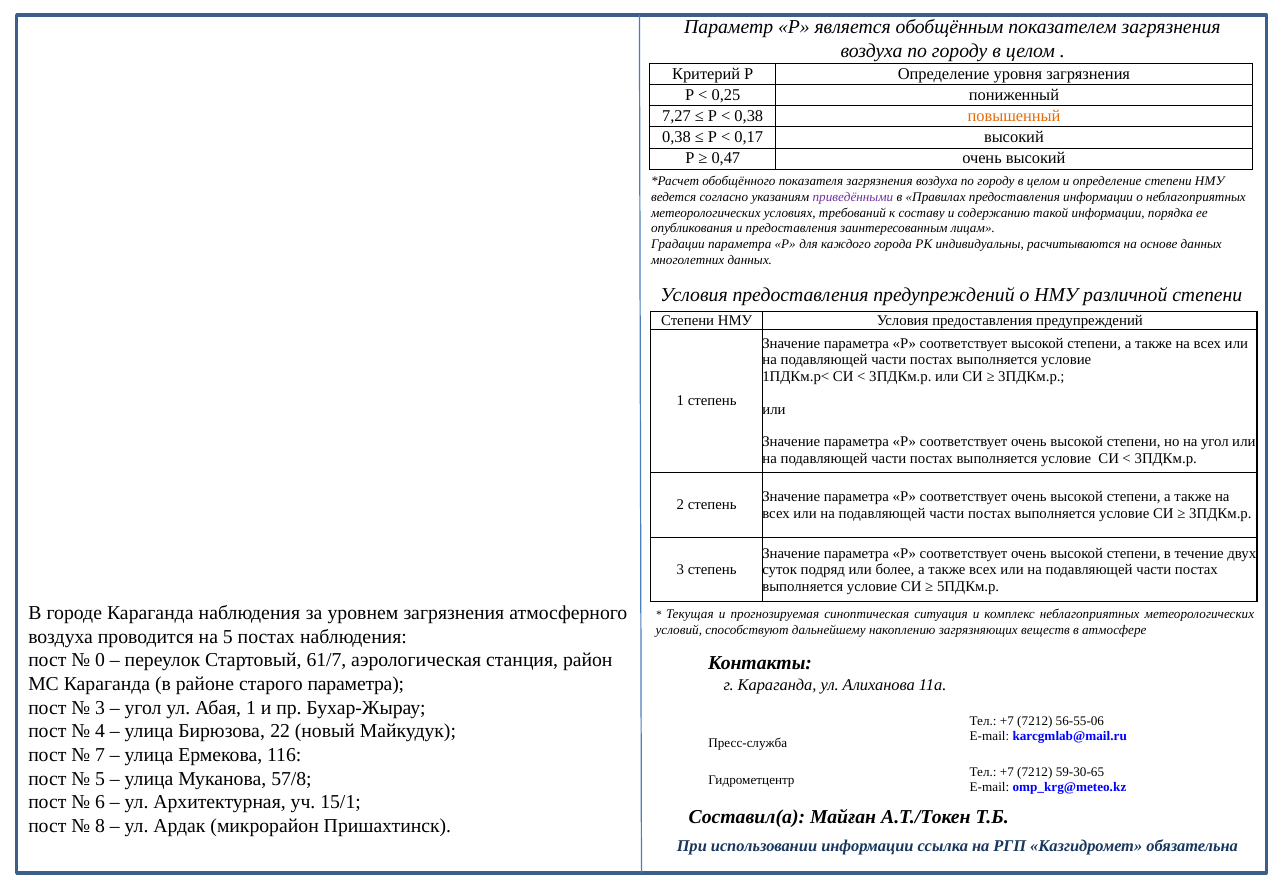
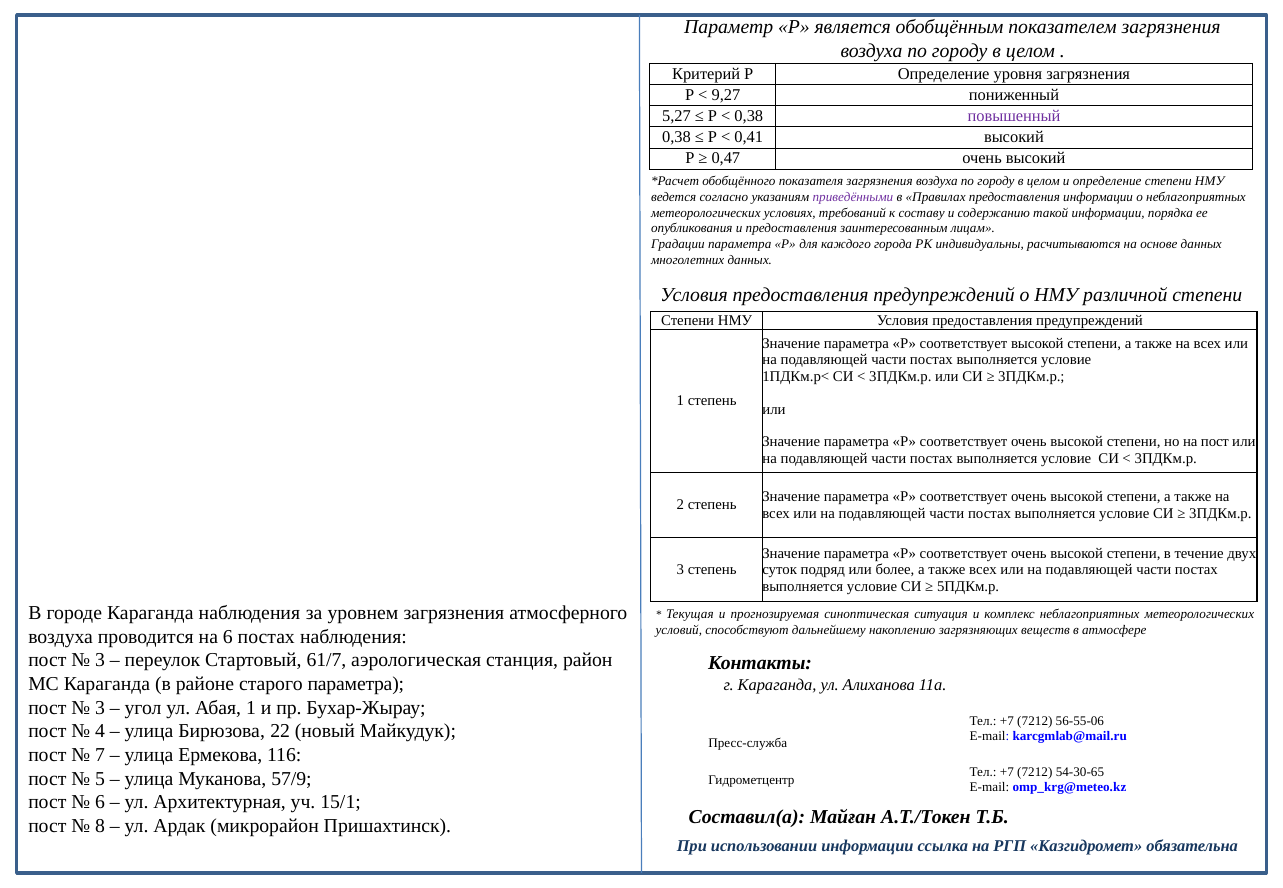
0,25: 0,25 -> 9,27 (726, 95)
7,27: 7,27 -> 5,27 (677, 116)
повышенный colour: orange -> purple (1014, 116)
0,17: 0,17 -> 0,41 (749, 137)
на угол: угол -> пост (1215, 442)
на 5: 5 -> 6 (228, 637)
0: 0 -> 3 (100, 661)
59-30-65: 59-30-65 -> 54-30-65 (1080, 773)
57/8: 57/8 -> 57/9 (291, 779)
